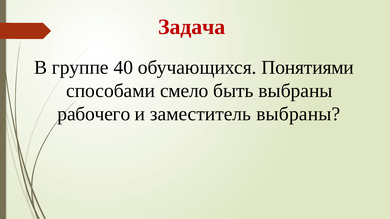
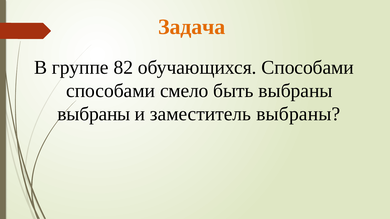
Задача colour: red -> orange (192, 27)
40: 40 -> 82 (123, 67)
обучающихся Понятиями: Понятиями -> Способами (308, 67)
рабочего: рабочего -> выбраны (94, 114)
